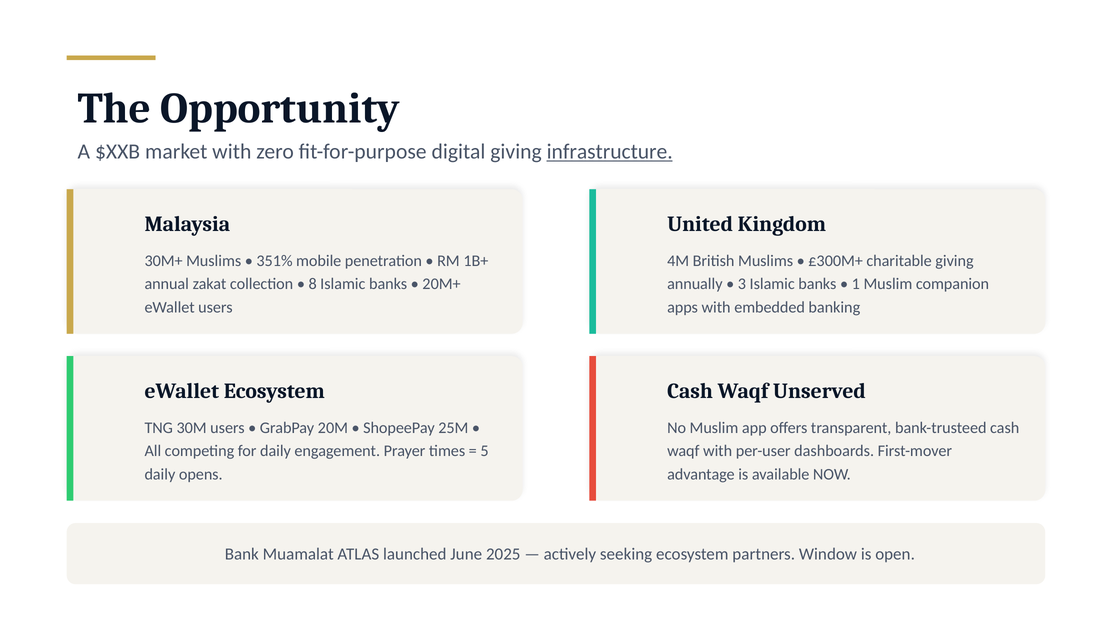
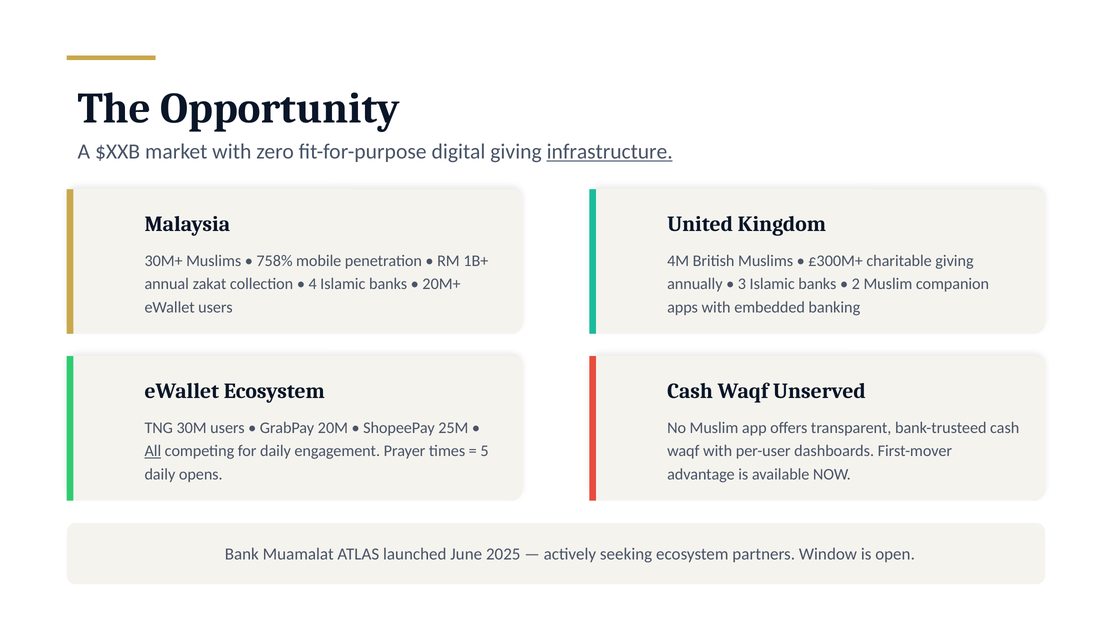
351%: 351% -> 758% (274, 261)
8: 8 -> 4 (313, 284)
1: 1 -> 2 (856, 284)
All underline: none -> present (153, 451)
